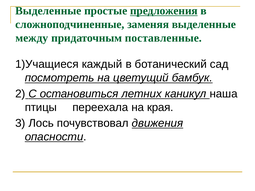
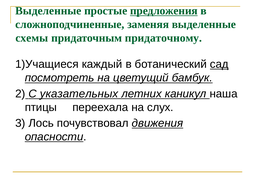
между: между -> схемы (32, 38)
поставленные: поставленные -> придаточному (163, 38)
сад underline: none -> present (219, 64)
остановиться: остановиться -> указательных (79, 94)
края: края -> слух (160, 107)
